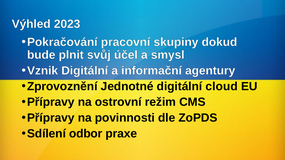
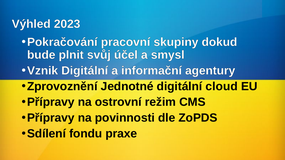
odbor: odbor -> fondu (86, 134)
